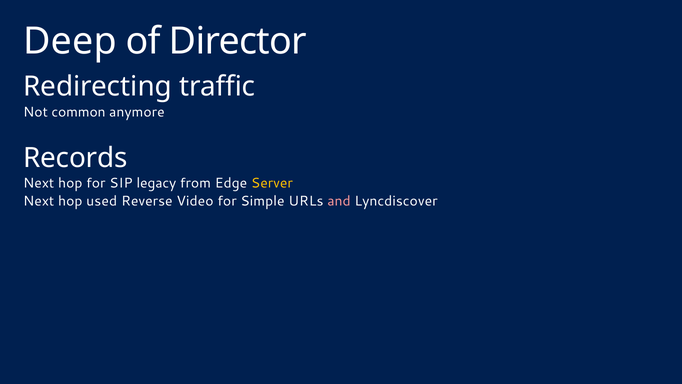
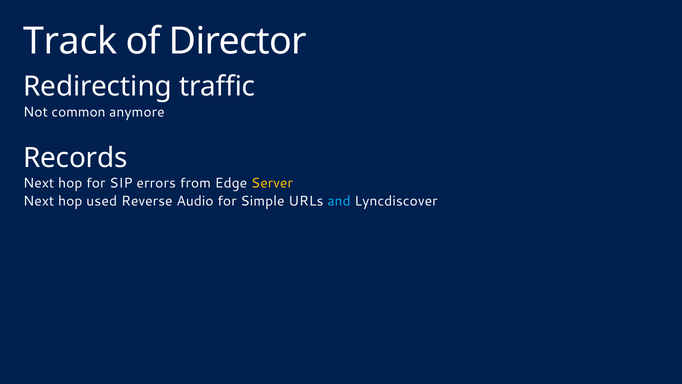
Deep: Deep -> Track (70, 41)
legacy: legacy -> errors (156, 183)
Video: Video -> Audio (195, 201)
and colour: pink -> light blue (339, 201)
